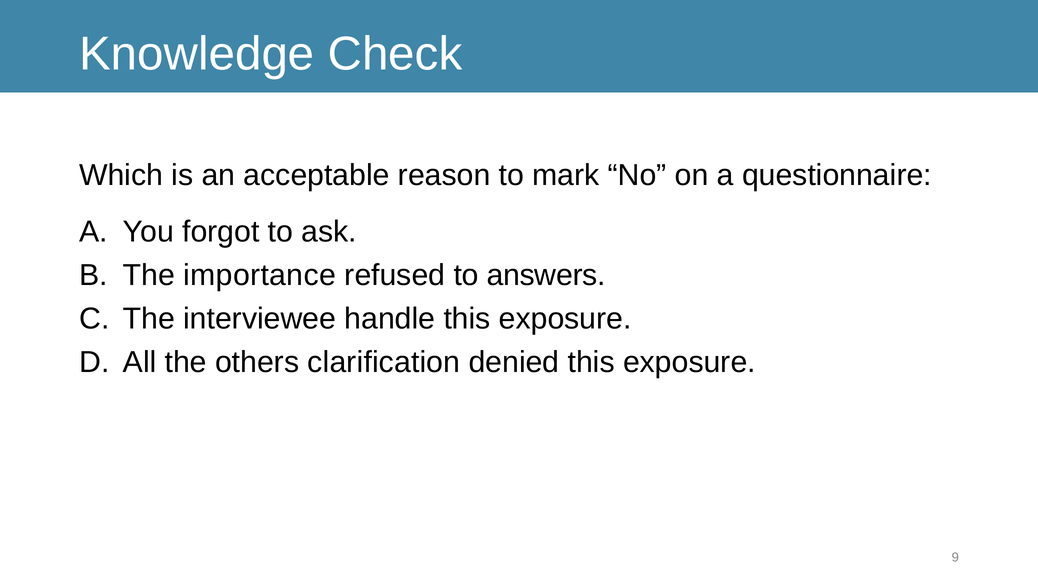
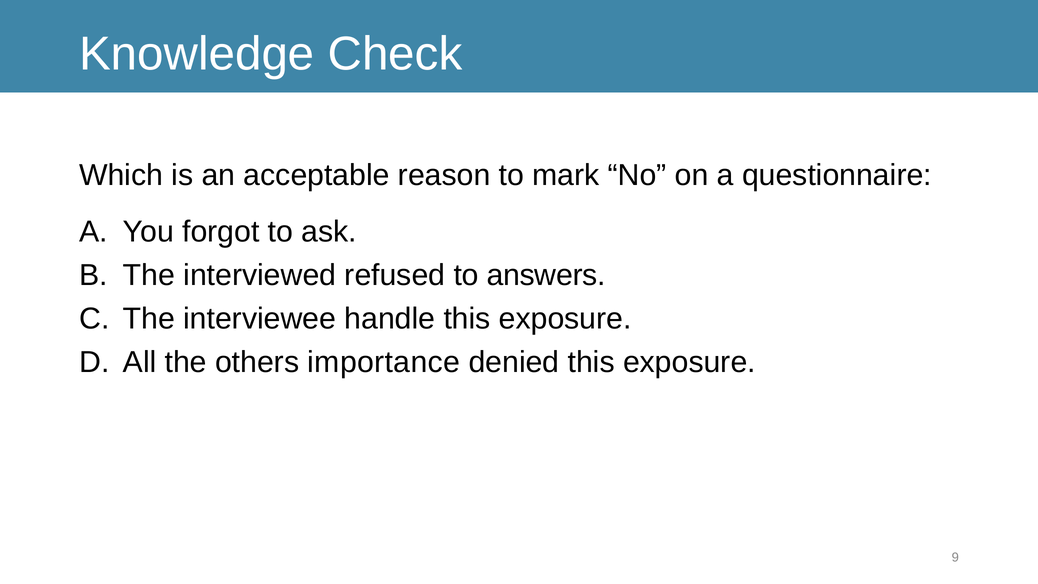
importance: importance -> interviewed (260, 275)
clarification: clarification -> importance (384, 362)
